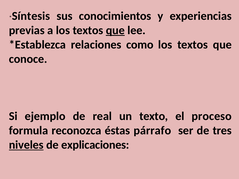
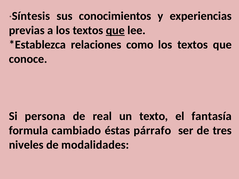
ejemplo: ejemplo -> persona (45, 116)
proceso: proceso -> fantasía (212, 116)
reconozca: reconozca -> cambiado (76, 131)
niveles underline: present -> none (26, 145)
explicaciones: explicaciones -> modalidades (95, 145)
